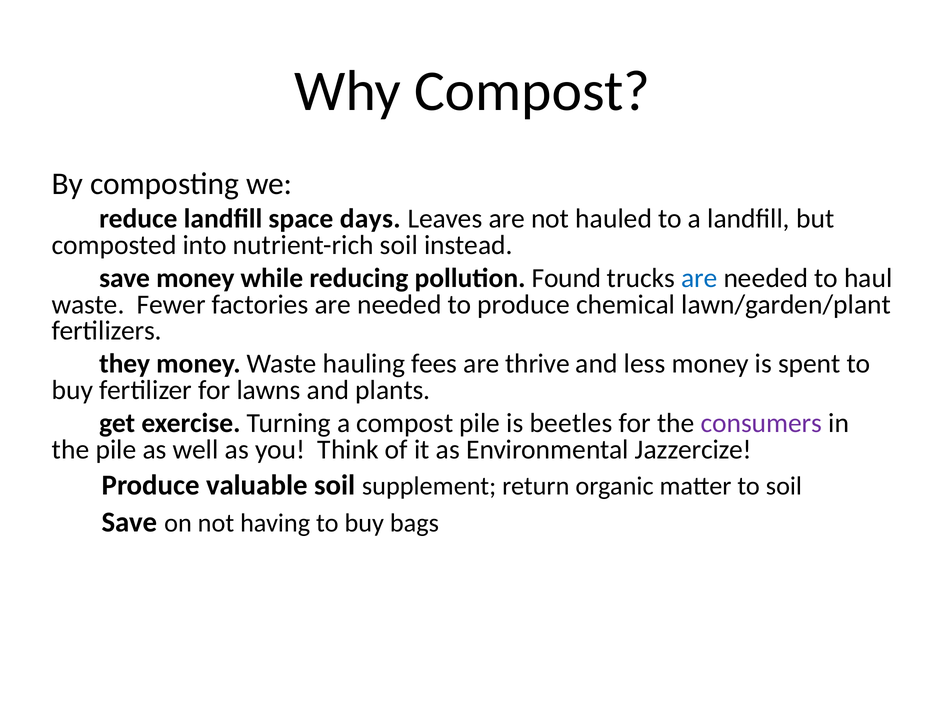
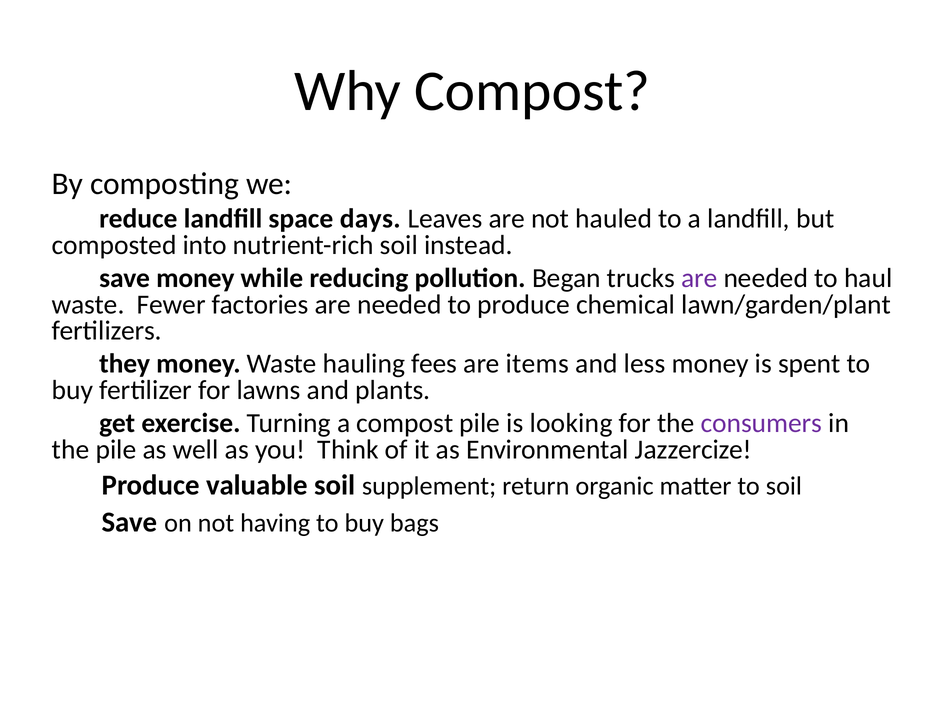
Found: Found -> Began (567, 278)
are colour: blue -> purple (699, 278)
thrive: thrive -> items (537, 364)
beetles: beetles -> looking (571, 424)
